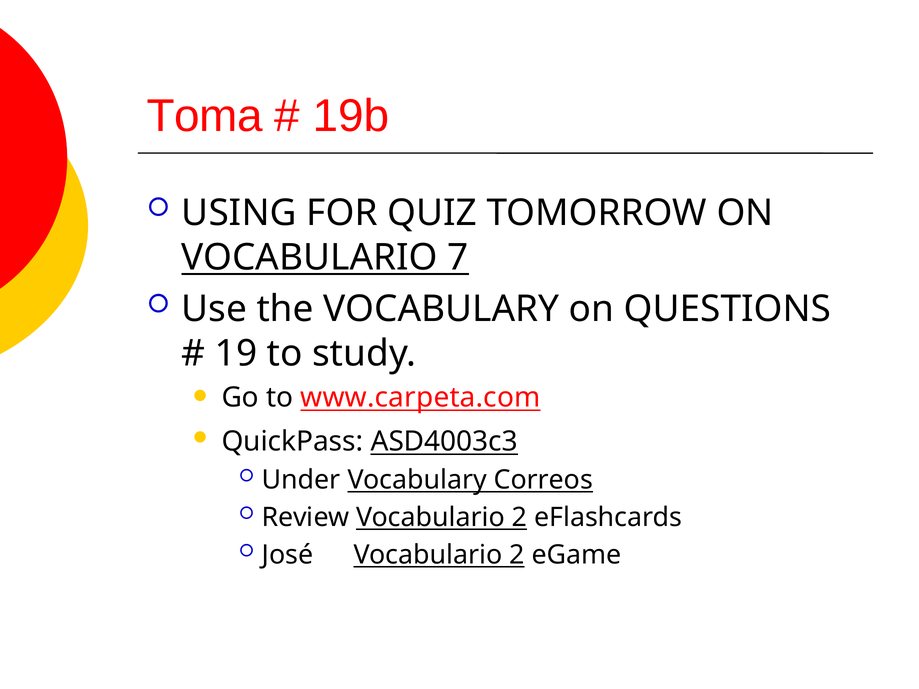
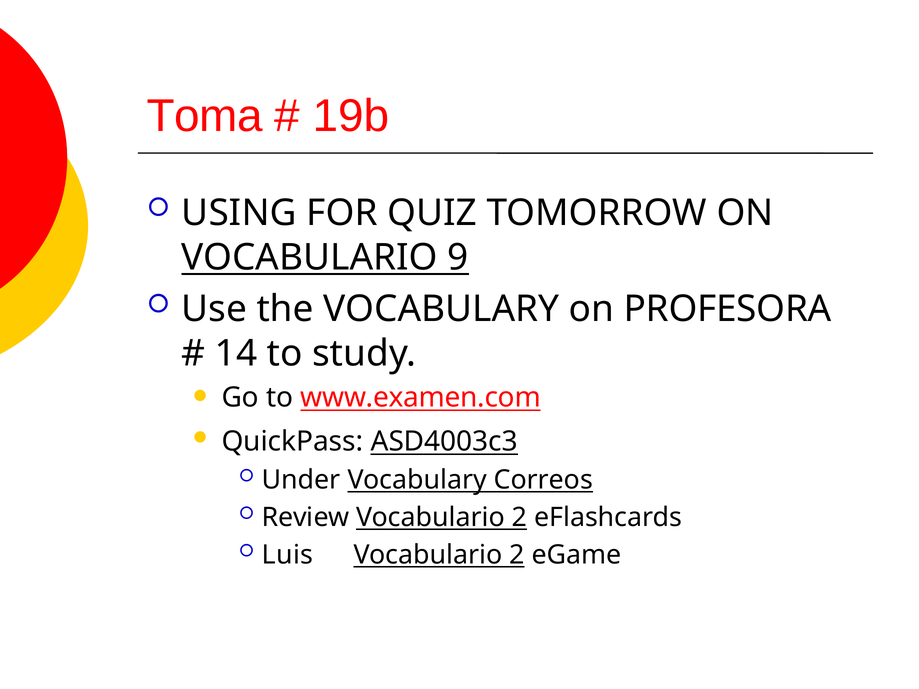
7: 7 -> 9 (458, 257)
QUESTIONS: QUESTIONS -> PROFESORA (728, 309)
19: 19 -> 14 (236, 354)
www.carpeta.com: www.carpeta.com -> www.examen.com (421, 398)
José: José -> Luis (288, 555)
